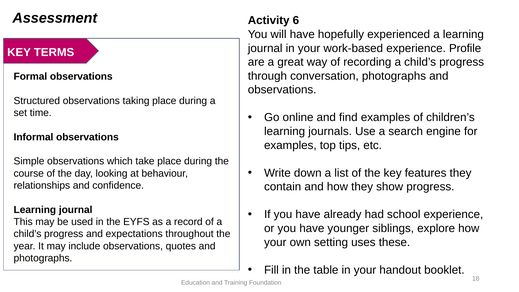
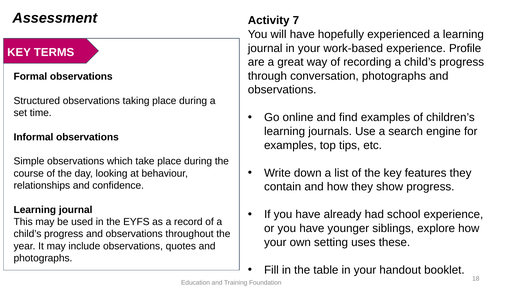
6: 6 -> 7 (296, 21)
progress and expectations: expectations -> observations (134, 234)
